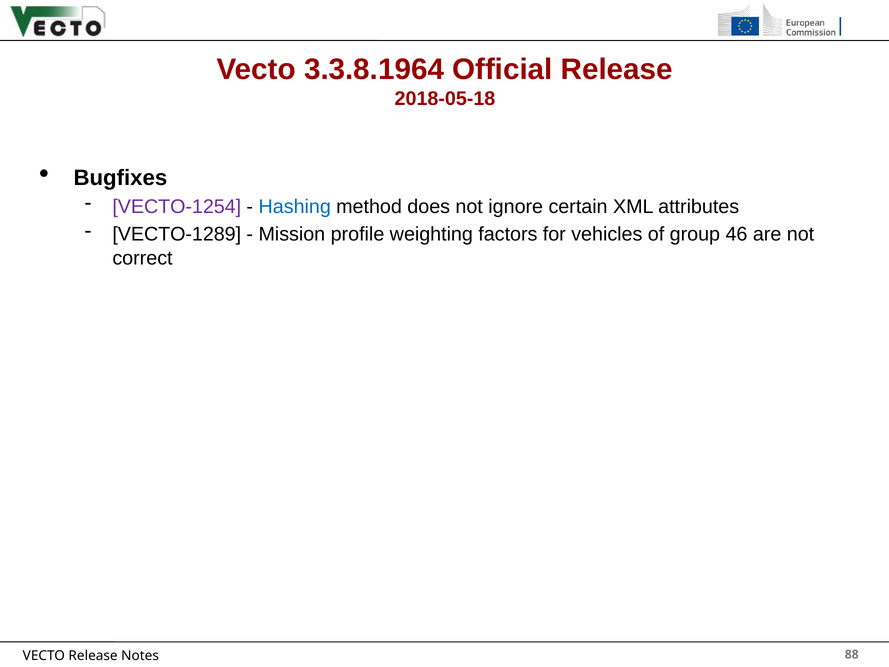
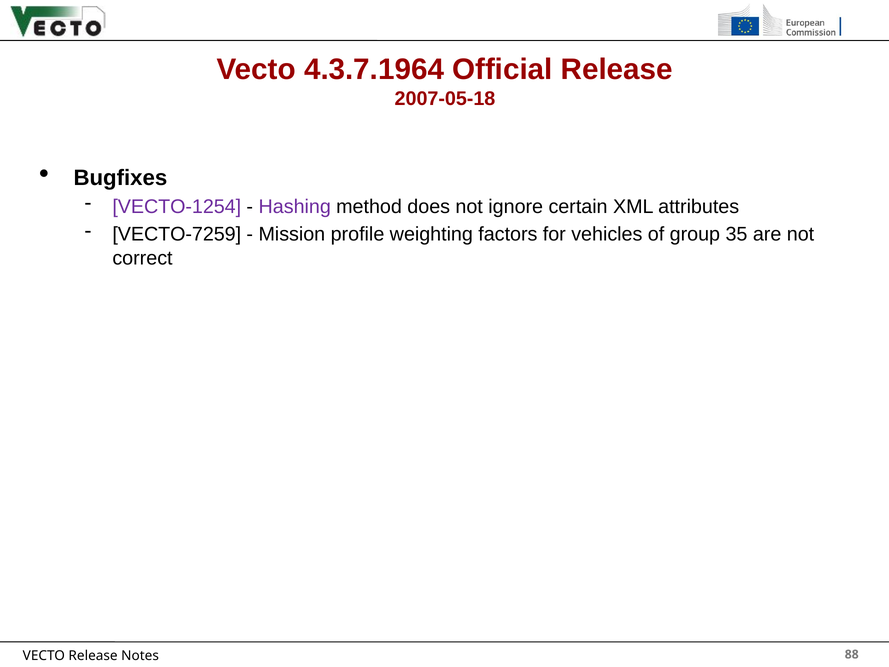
3.3.8.1964: 3.3.8.1964 -> 4.3.7.1964 (374, 70)
2018-05-18: 2018-05-18 -> 2007-05-18 (445, 99)
Hashing colour: blue -> purple (295, 207)
VECTO-1289: VECTO-1289 -> VECTO-7259 (177, 234)
46: 46 -> 35 (736, 234)
